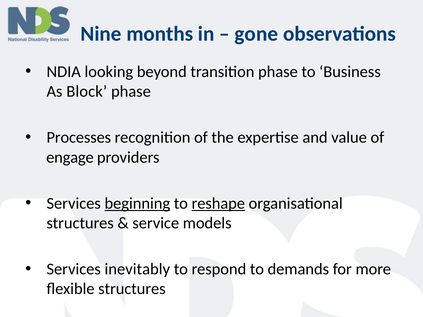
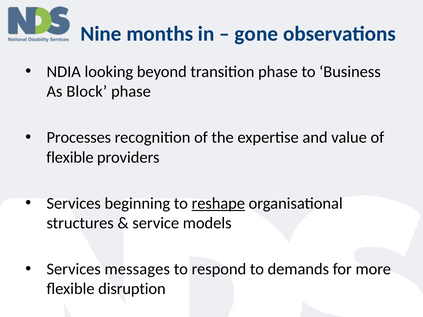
engage: engage -> flexible (70, 157)
beginning underline: present -> none (137, 204)
inevitably: inevitably -> messages (137, 269)
flexible structures: structures -> disruption (132, 289)
